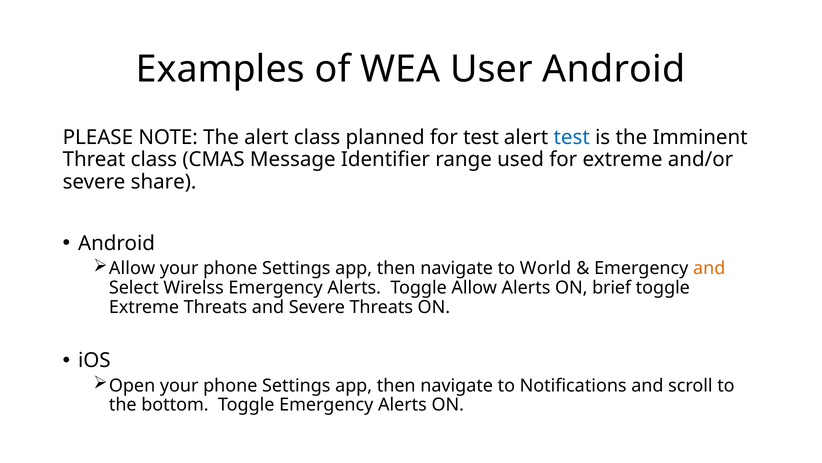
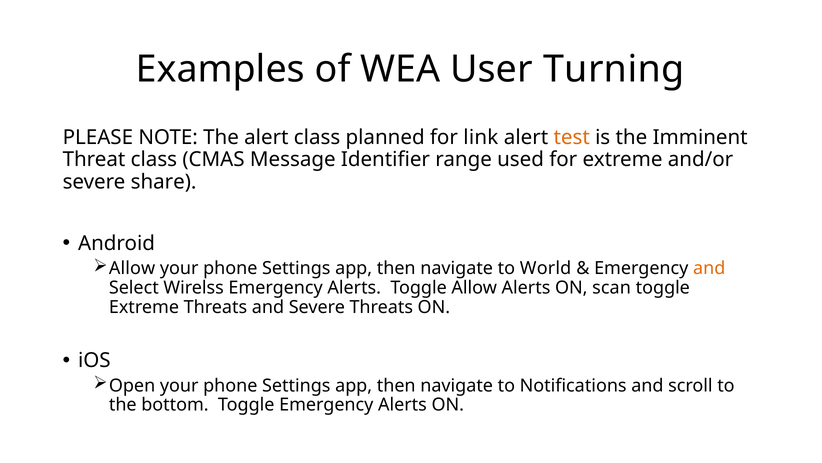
User Android: Android -> Turning (614, 69)
for test: test -> link (481, 137)
test colour: blue -> orange (572, 137)
brief: brief -> scan (612, 288)
